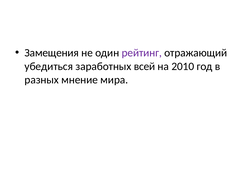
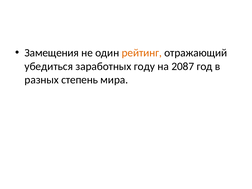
рейтинг colour: purple -> orange (142, 53)
всей: всей -> году (144, 66)
2010: 2010 -> 2087 (183, 66)
мнение: мнение -> степень (80, 80)
